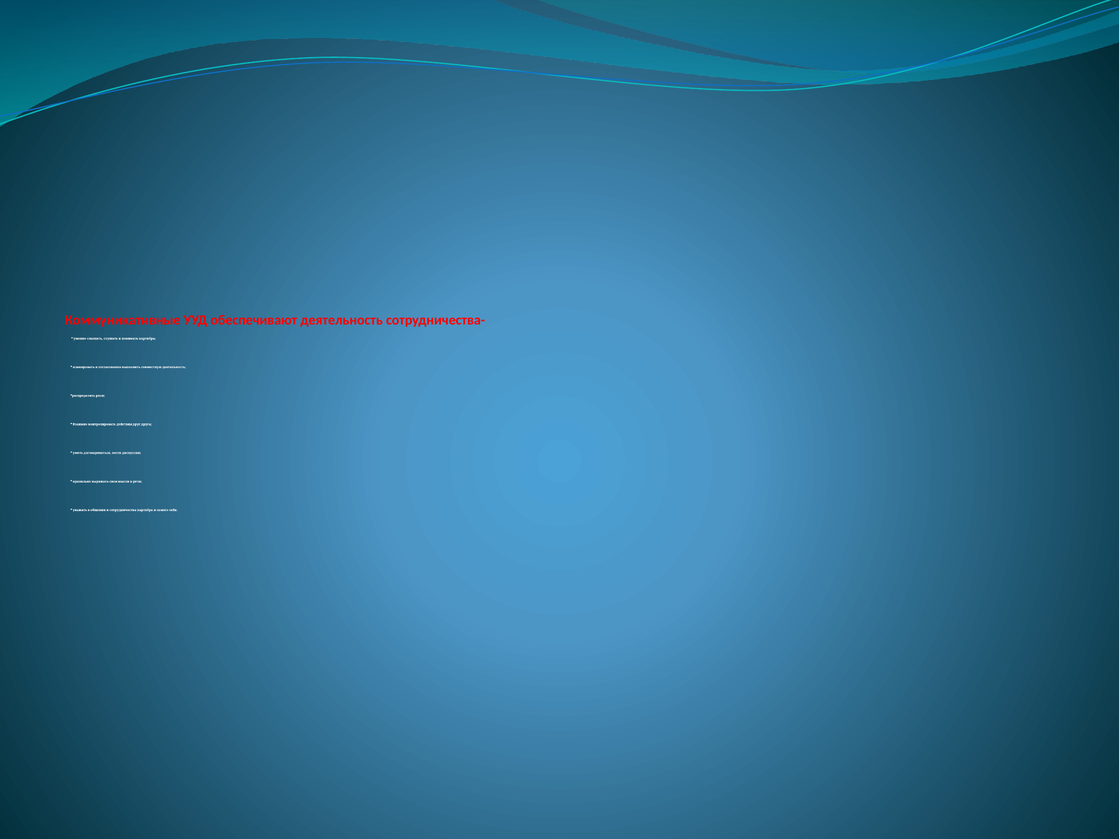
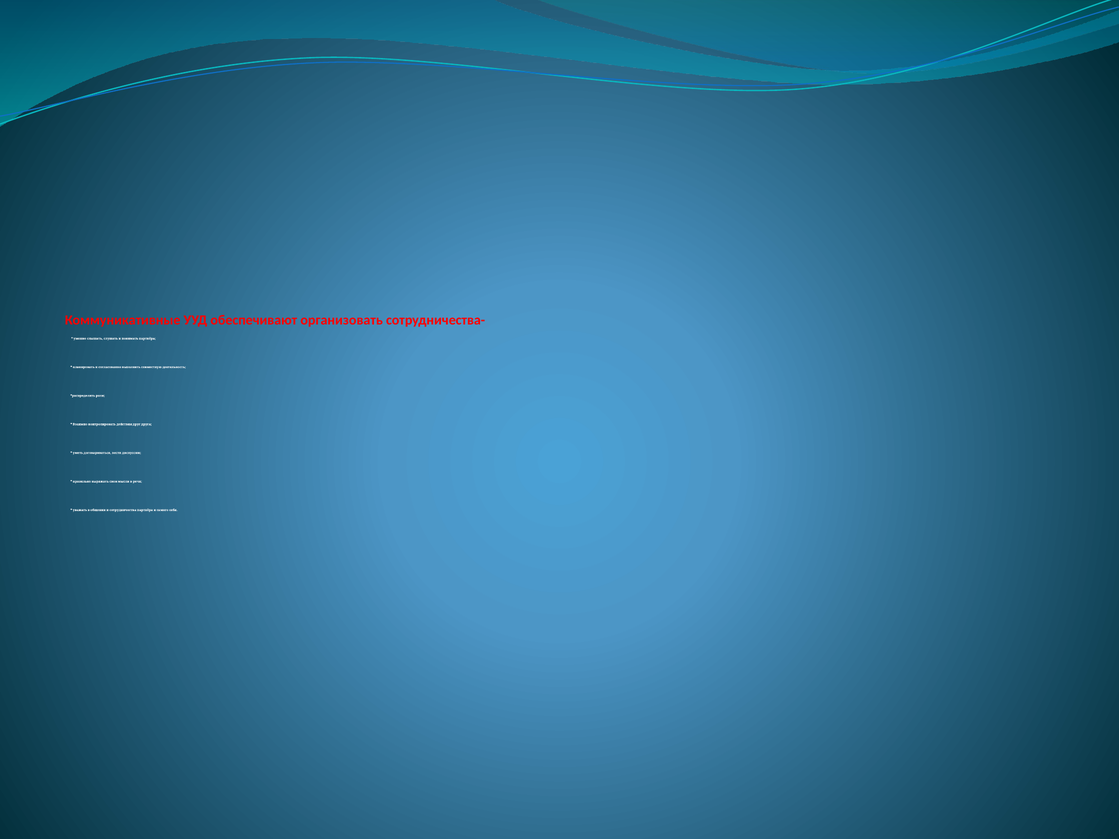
обеспечивают деятельность: деятельность -> организовать (342, 320)
